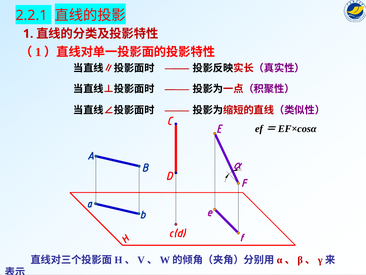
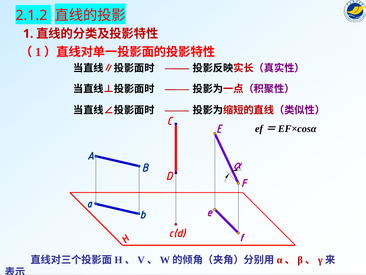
2.2.1: 2.2.1 -> 2.1.2 (32, 15)
